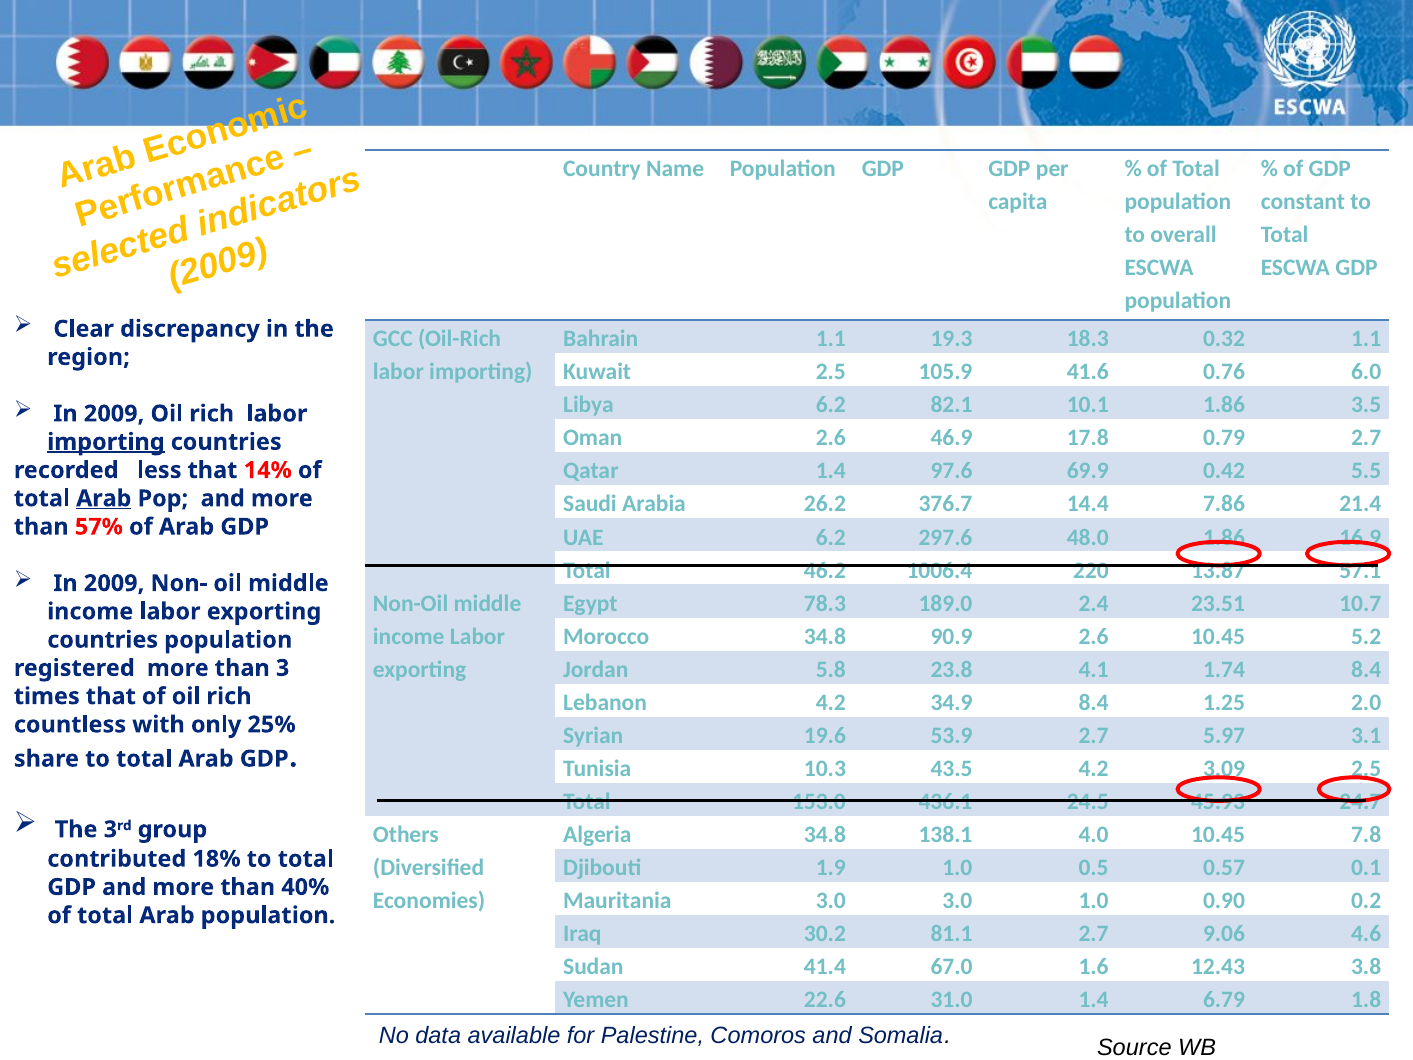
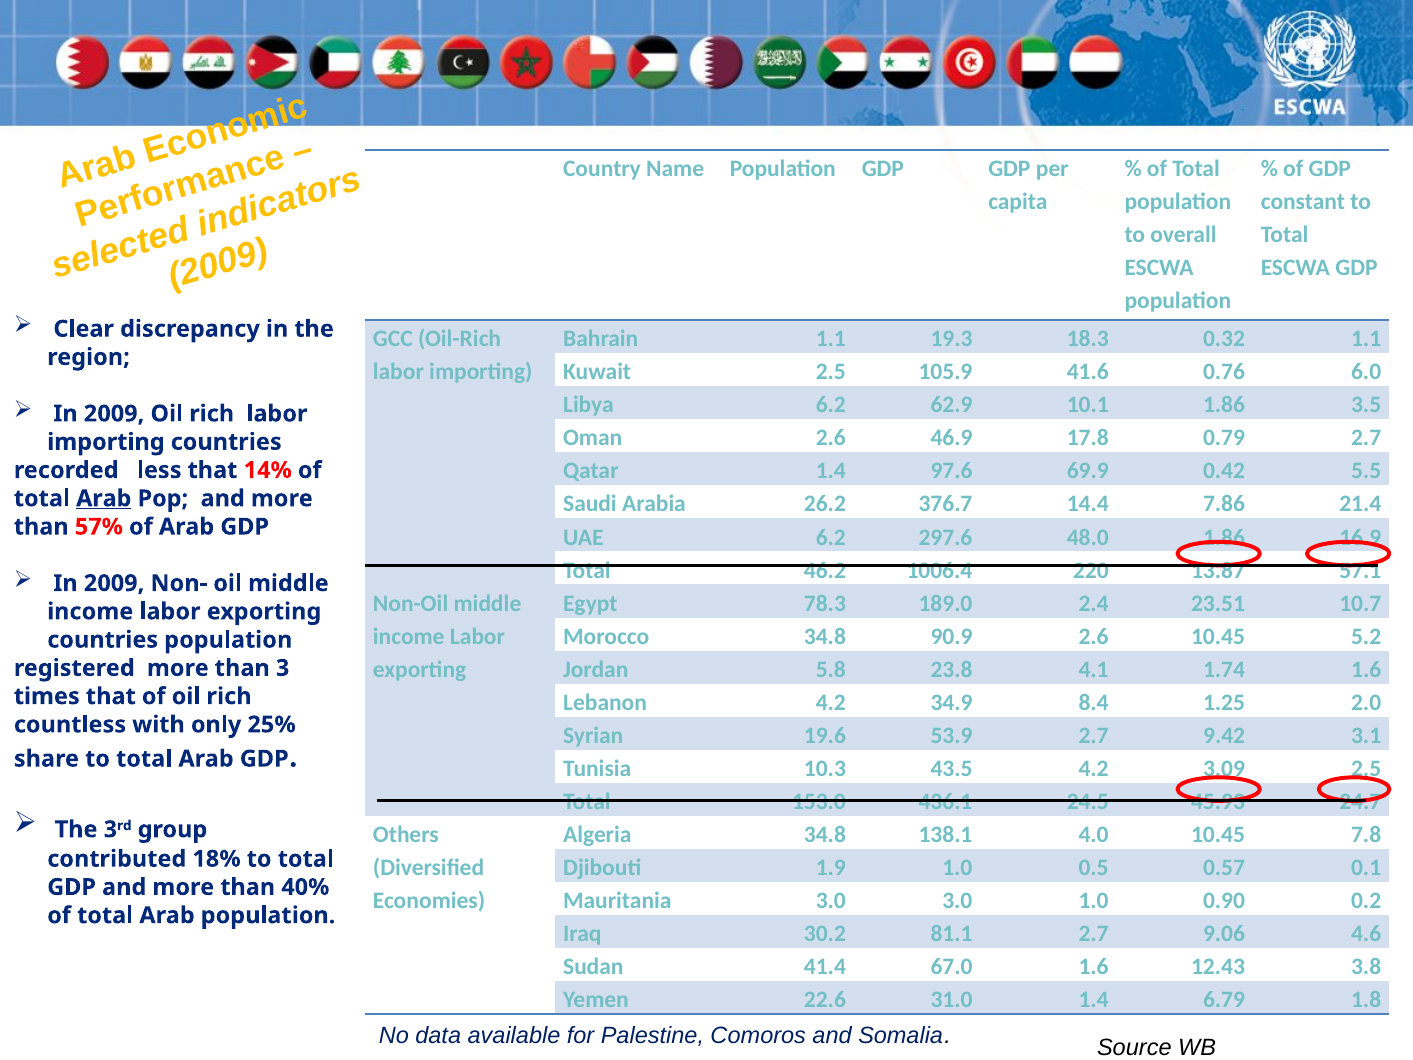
82.1: 82.1 -> 62.9 (952, 405)
importing underline: present -> none (106, 442)
1.74 8.4: 8.4 -> 1.6 (1366, 669)
5.97: 5.97 -> 9.42 (1224, 735)
